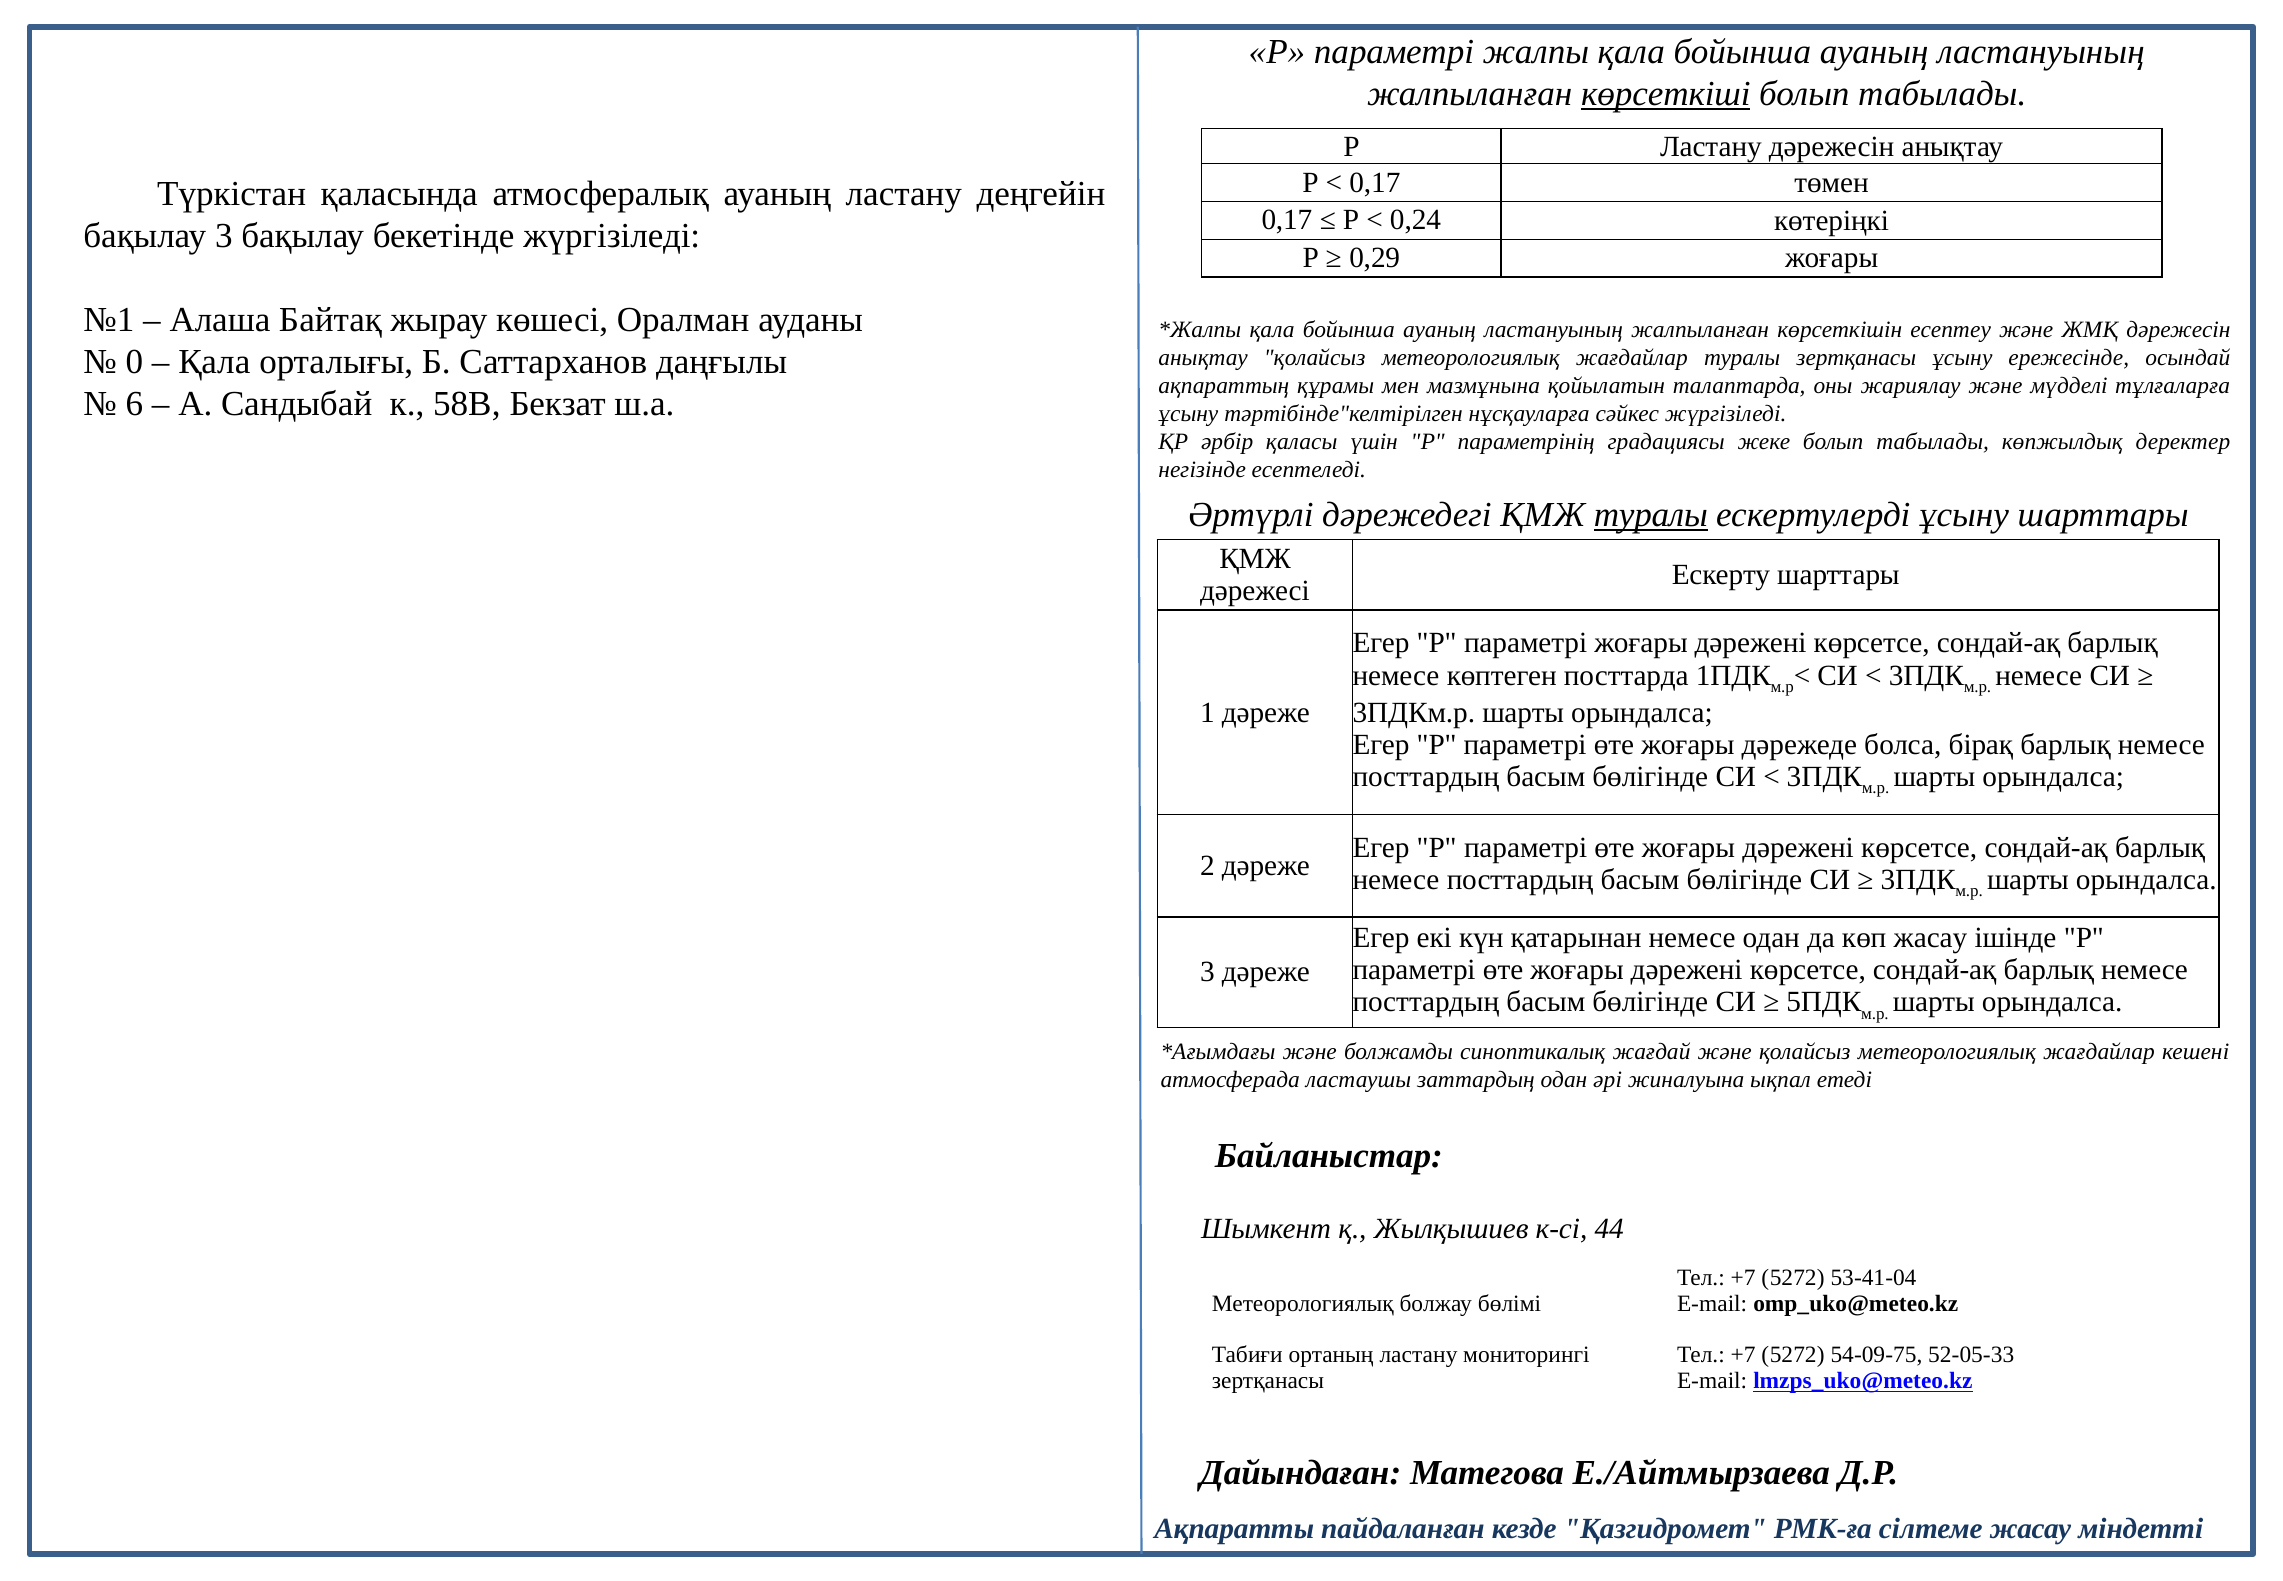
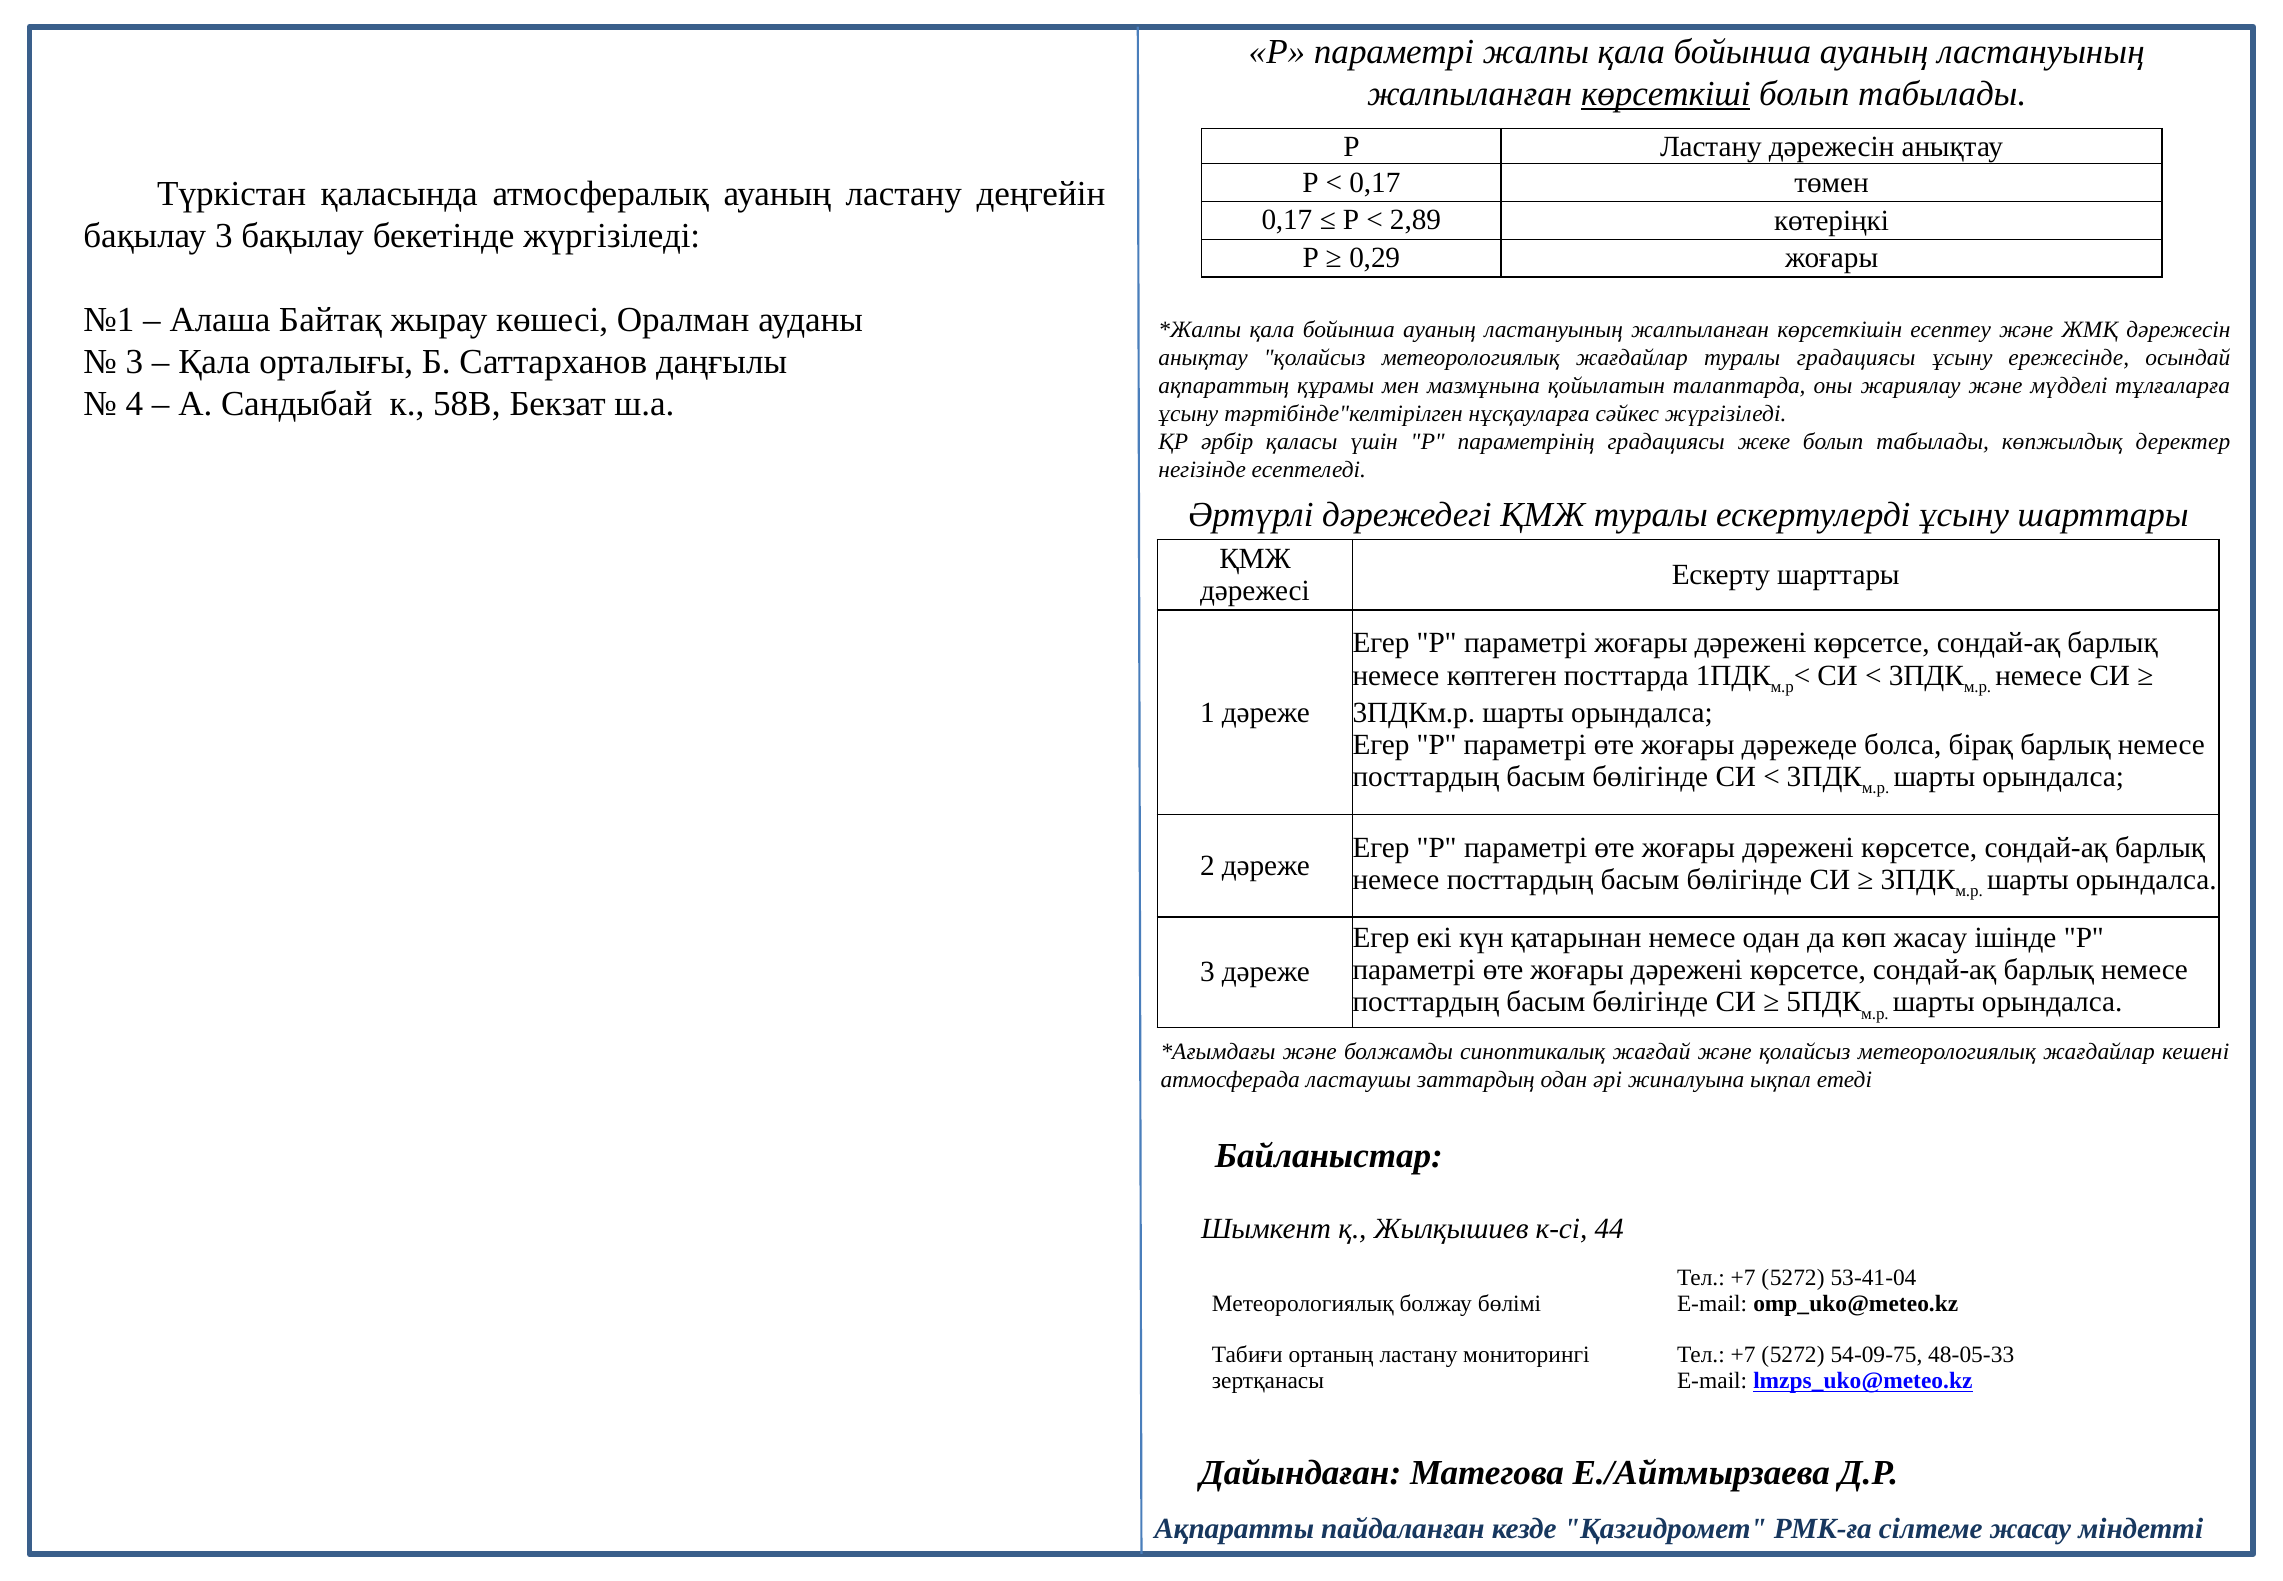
0,24: 0,24 -> 2,89 (1416, 220)
0: 0 -> 3 (134, 362)
туралы зертқанасы: зертқанасы -> градациясы (1856, 358)
6: 6 -> 4 (134, 404)
туралы underline: present -> none (1651, 515)
52-05-33: 52-05-33 -> 48-05-33 (1971, 1355)
